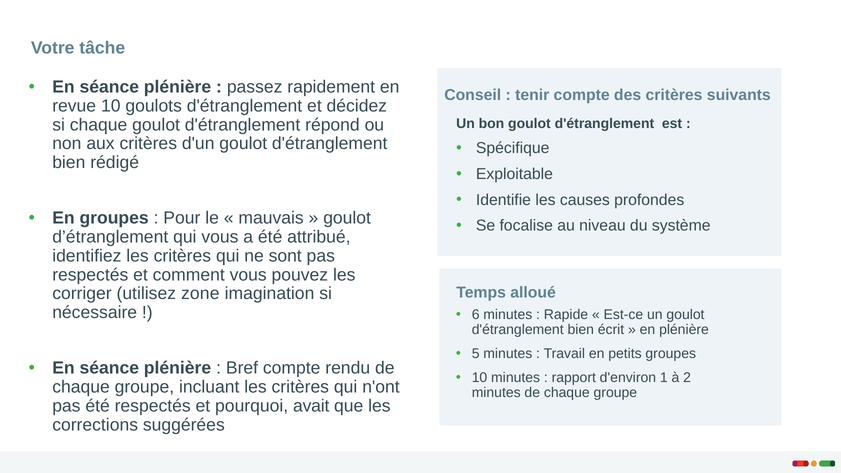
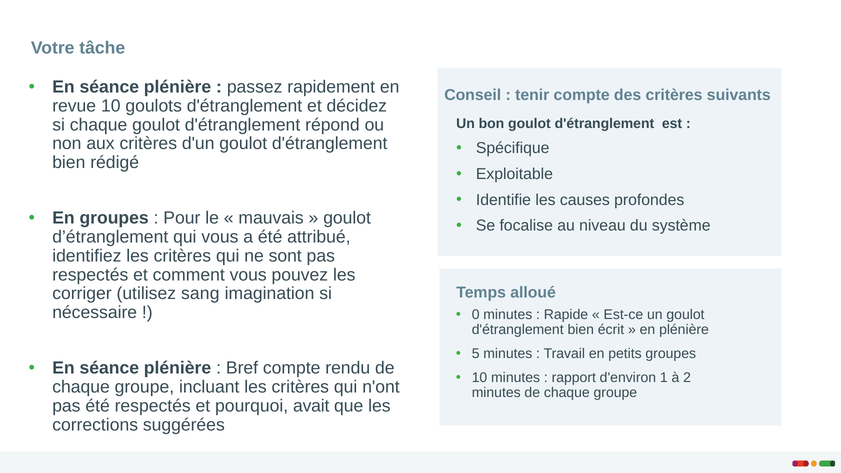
zone: zone -> sang (200, 294)
6: 6 -> 0 (476, 315)
